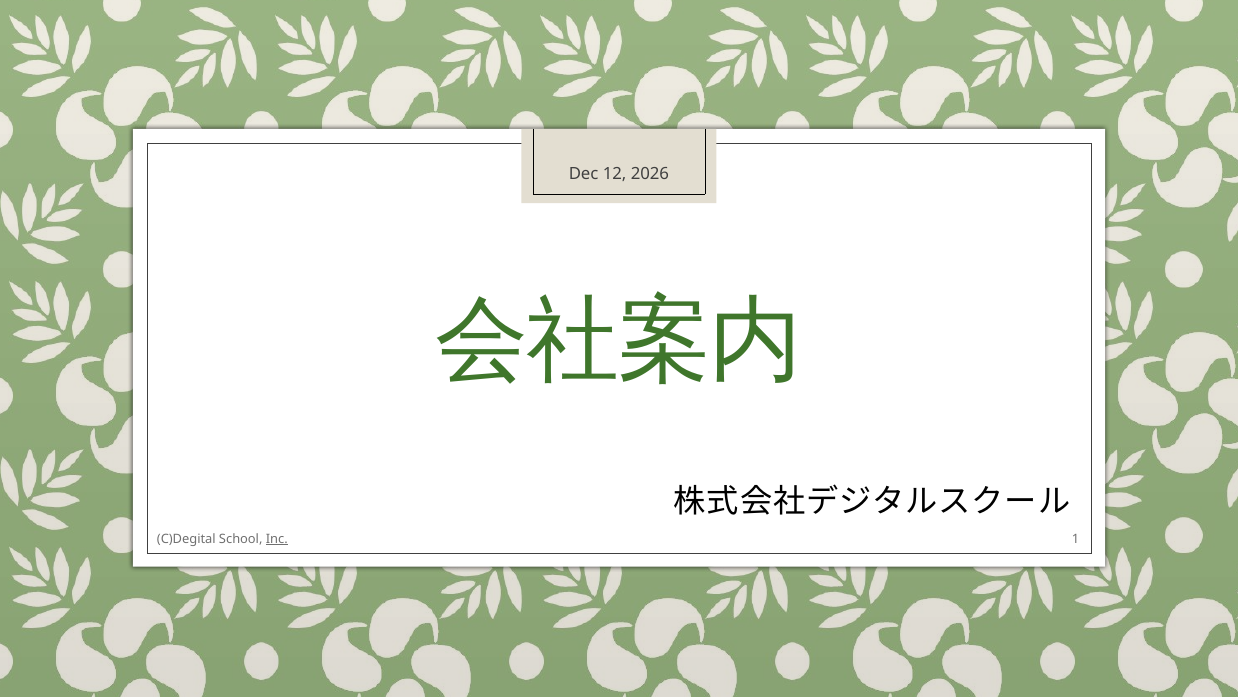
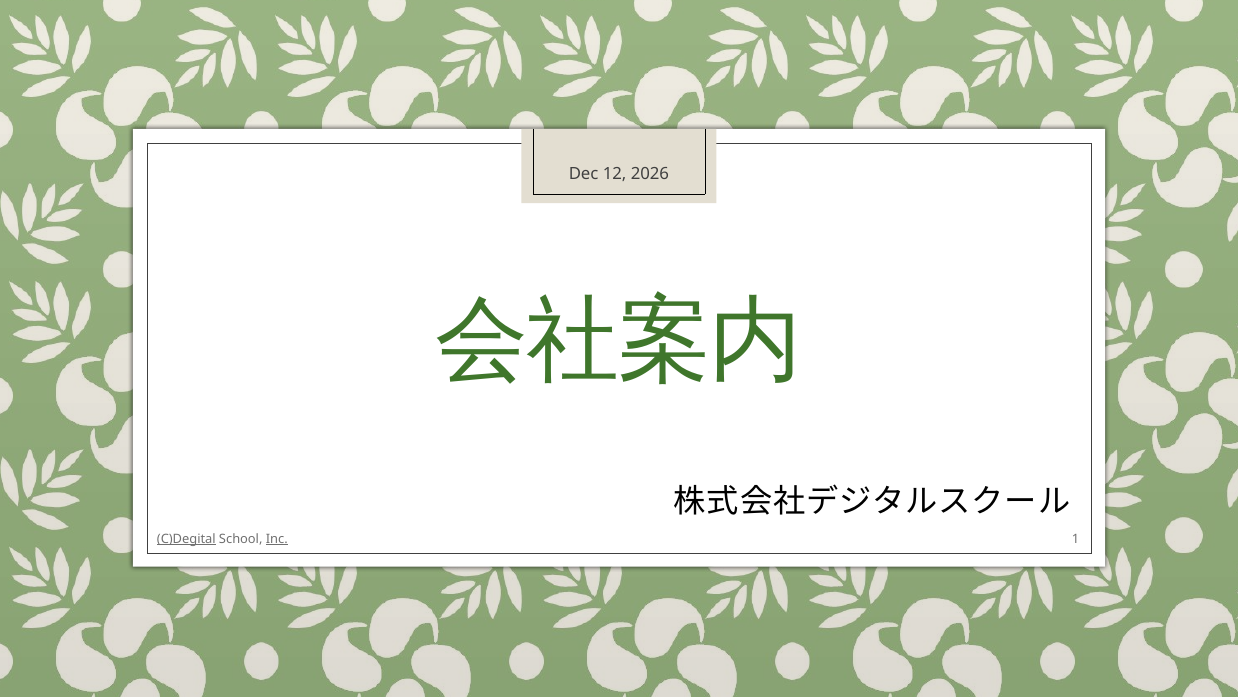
C)Degital underline: none -> present (186, 539)
